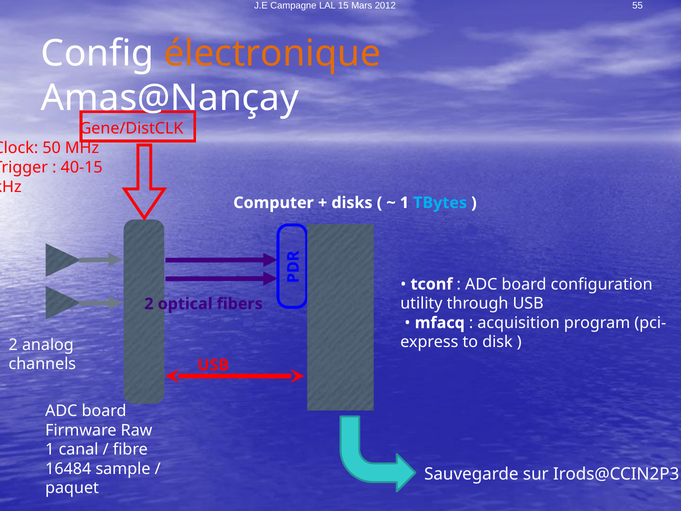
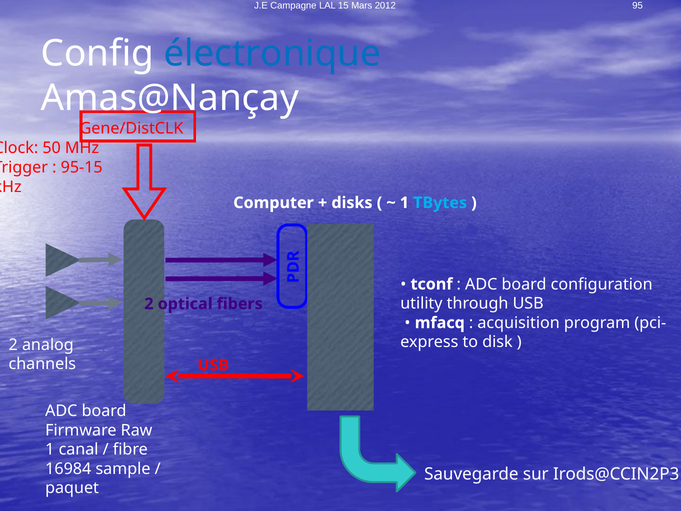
55: 55 -> 95 (638, 6)
électronique colour: orange -> blue (272, 54)
40-15: 40-15 -> 95-15 (82, 167)
16484: 16484 -> 16984 (68, 469)
